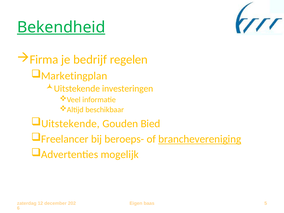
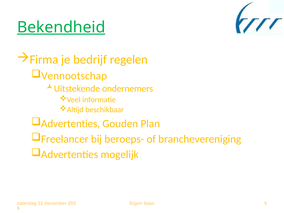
Marketingplan: Marketingplan -> Vennootschap (74, 76)
investeringen: investeringen -> ondernemers (128, 89)
Uitstekende: Uitstekende -> Advertenties (71, 124)
Bied: Bied -> Plan (150, 124)
branchevereniging underline: present -> none (200, 139)
